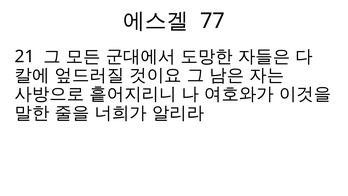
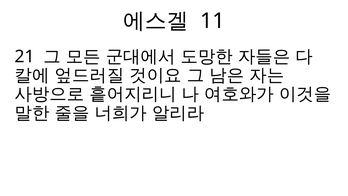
77: 77 -> 11 (212, 21)
